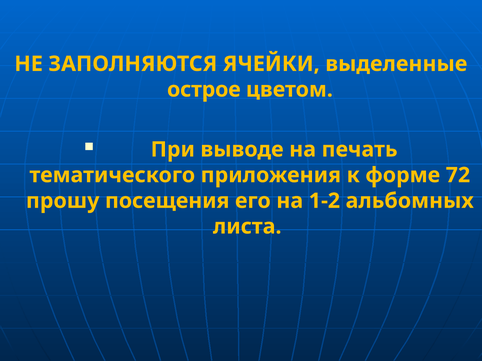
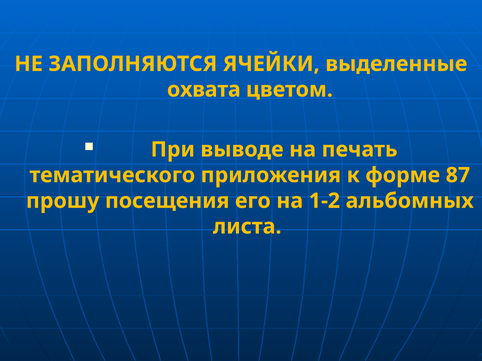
острое: острое -> охвата (204, 90)
72: 72 -> 87 (458, 175)
